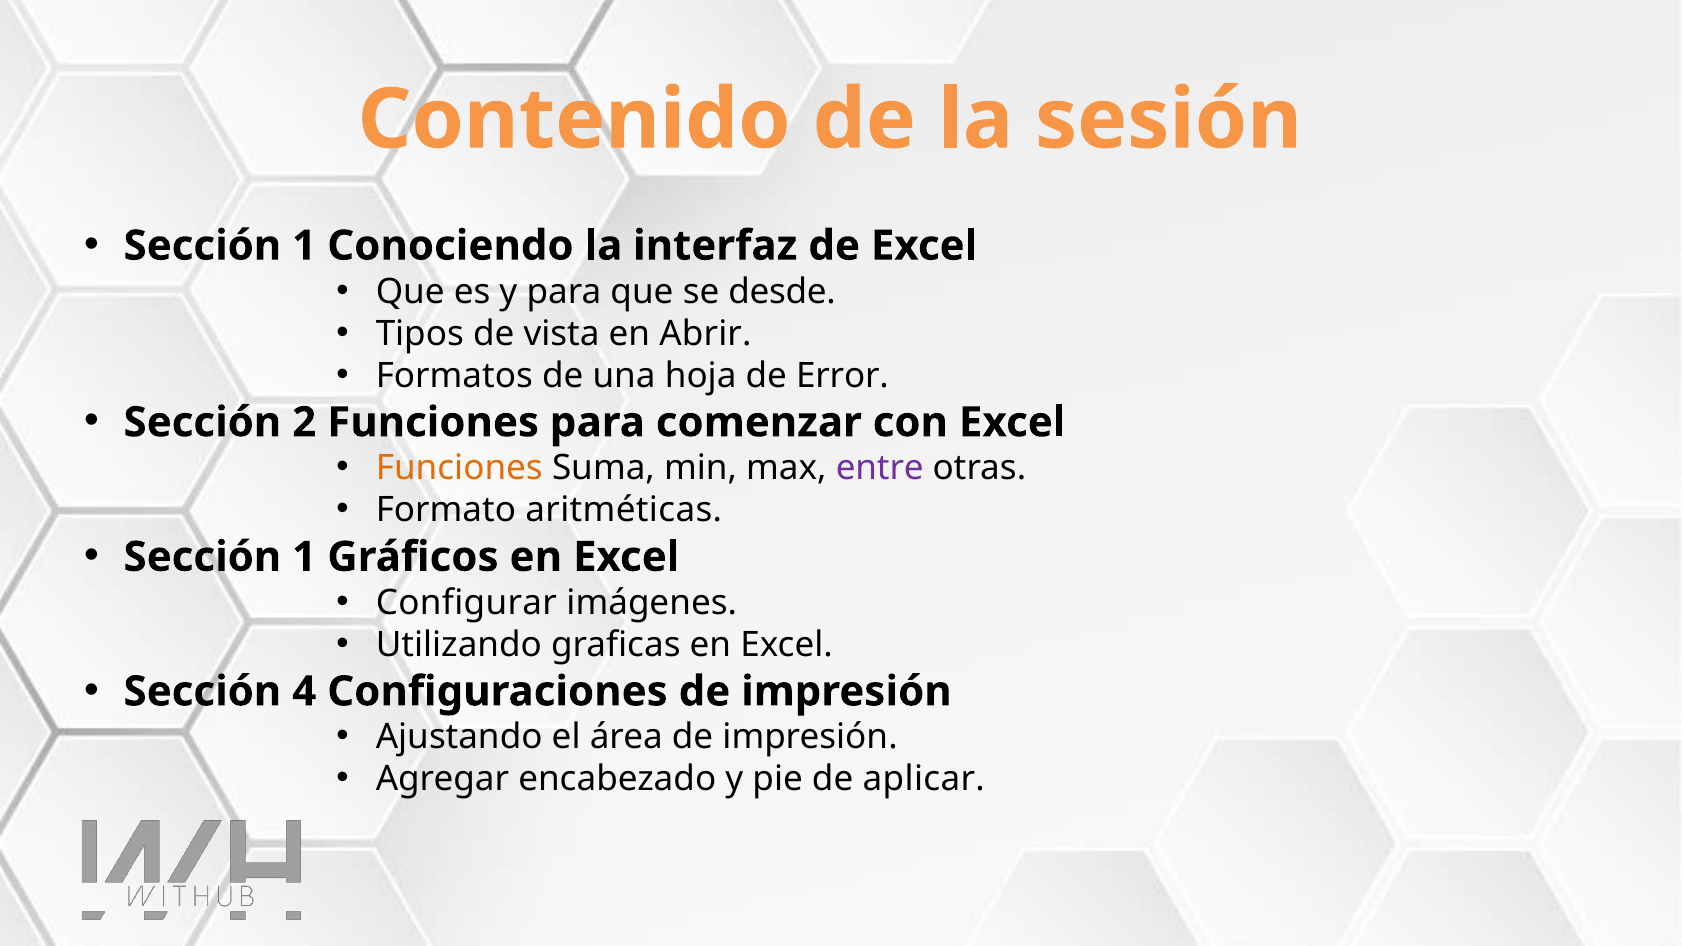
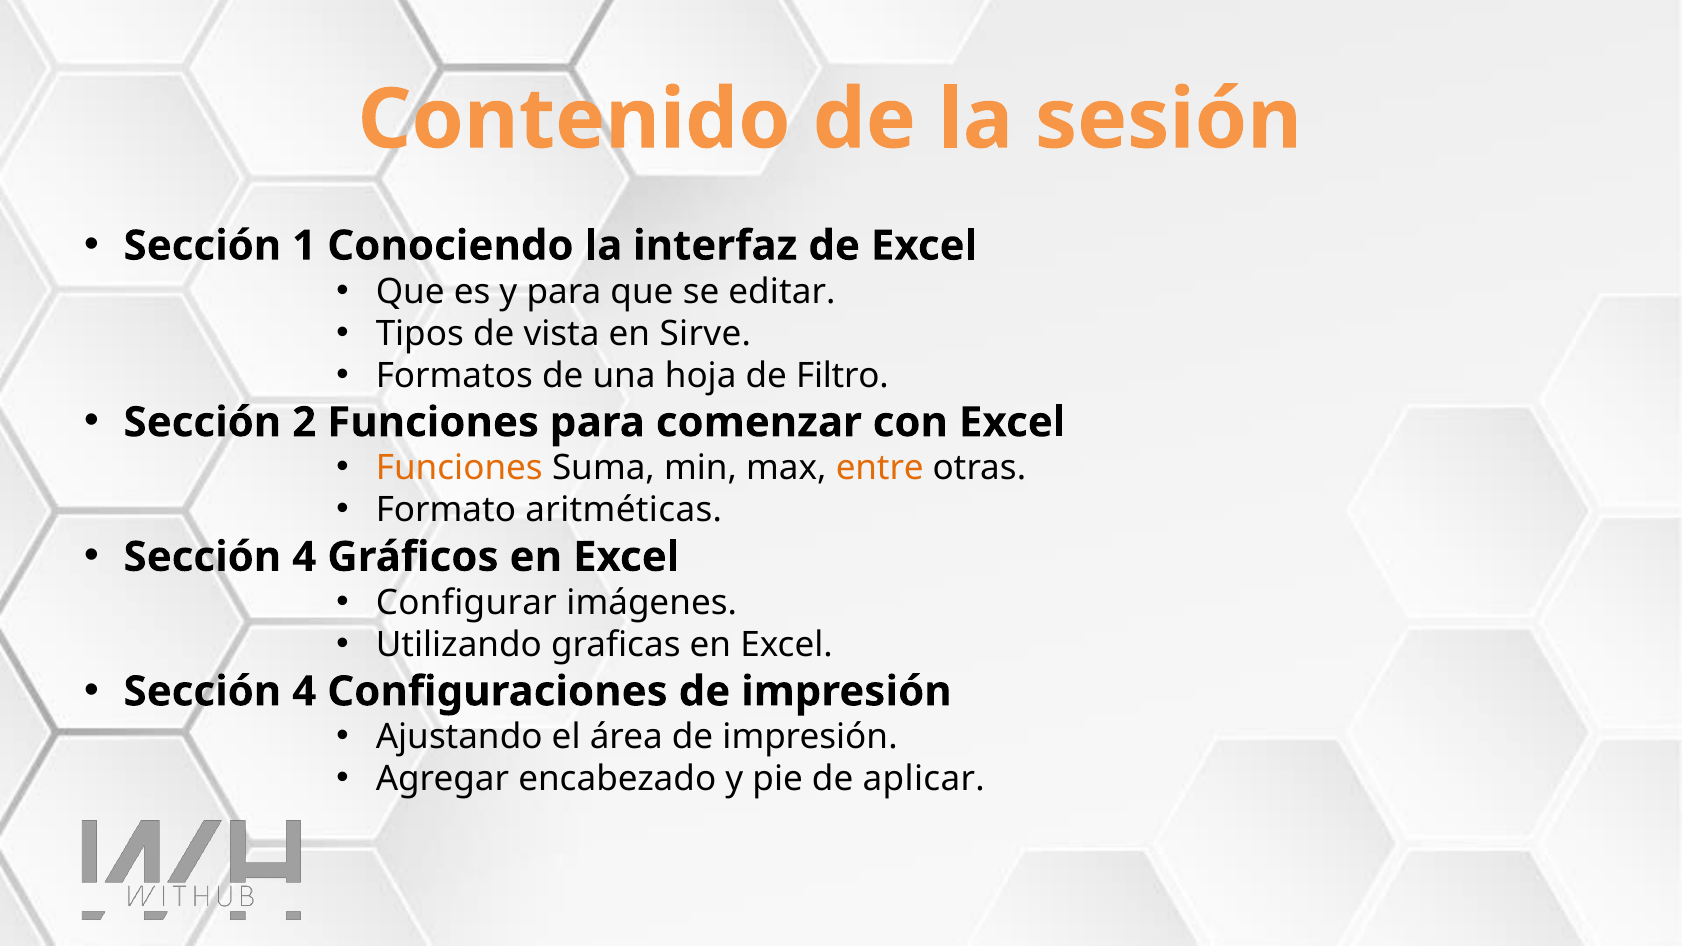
desde: desde -> editar (782, 292)
Abrir: Abrir -> Sirve (705, 334)
Error: Error -> Filtro (842, 376)
entre colour: purple -> orange (880, 468)
1: 1 -> 4 (304, 557)
